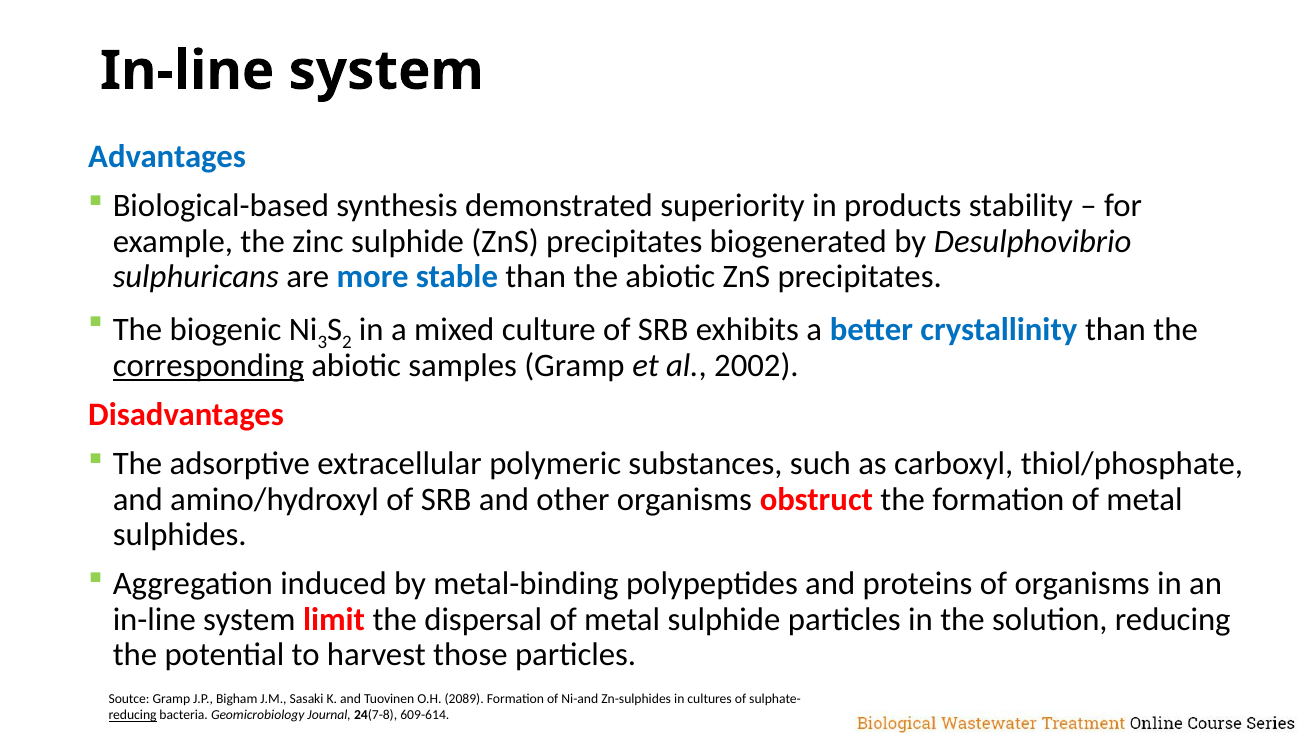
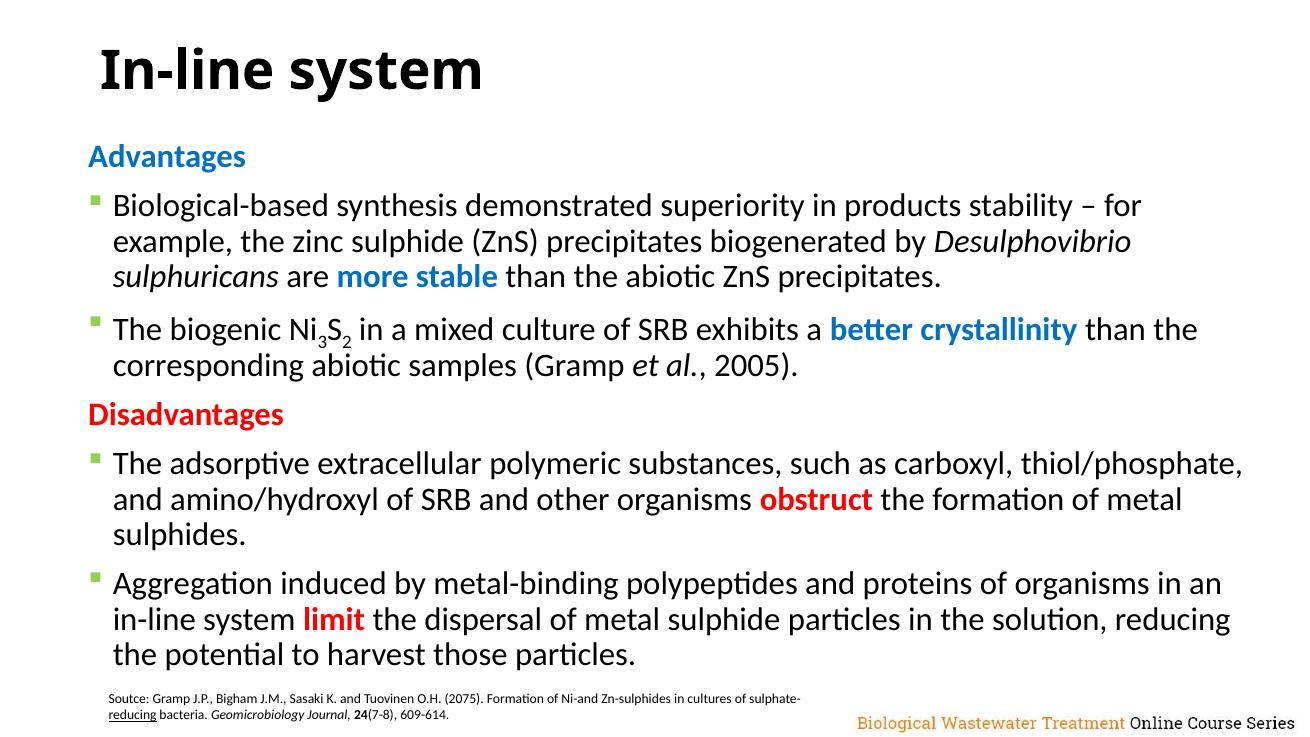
corresponding underline: present -> none (208, 366)
2002: 2002 -> 2005 (756, 366)
2089: 2089 -> 2075 (464, 699)
